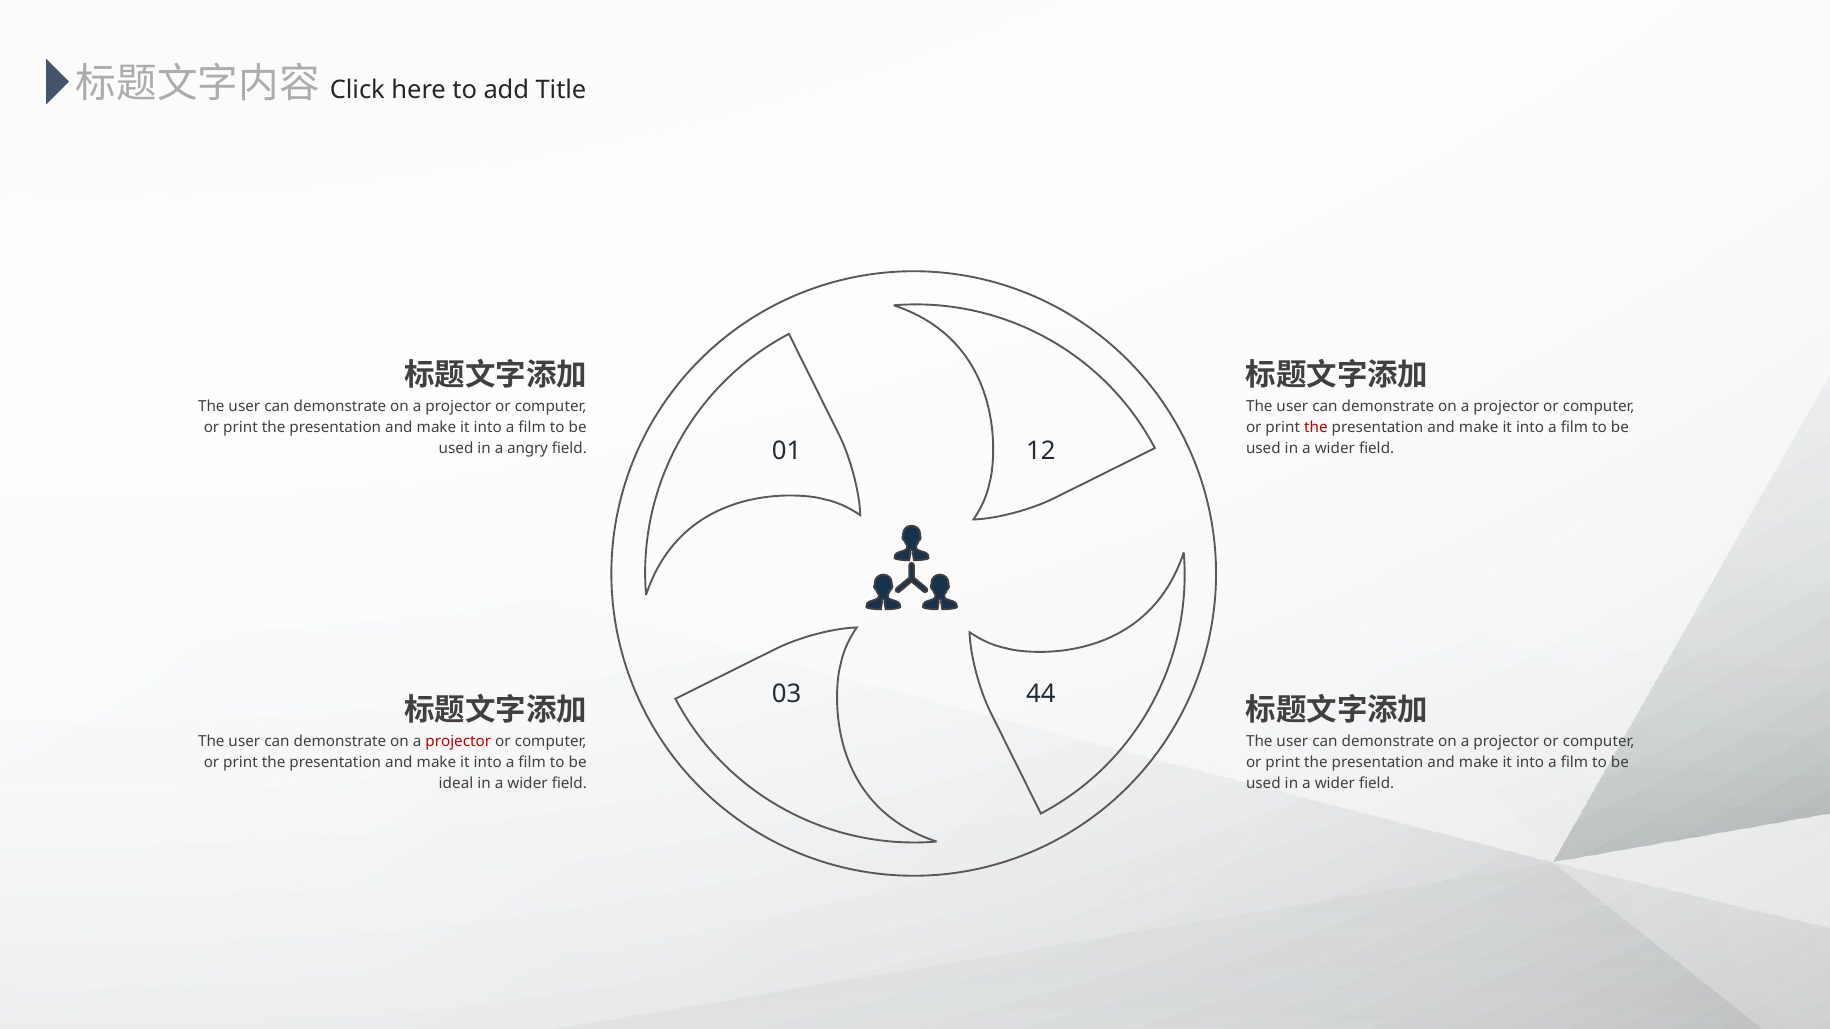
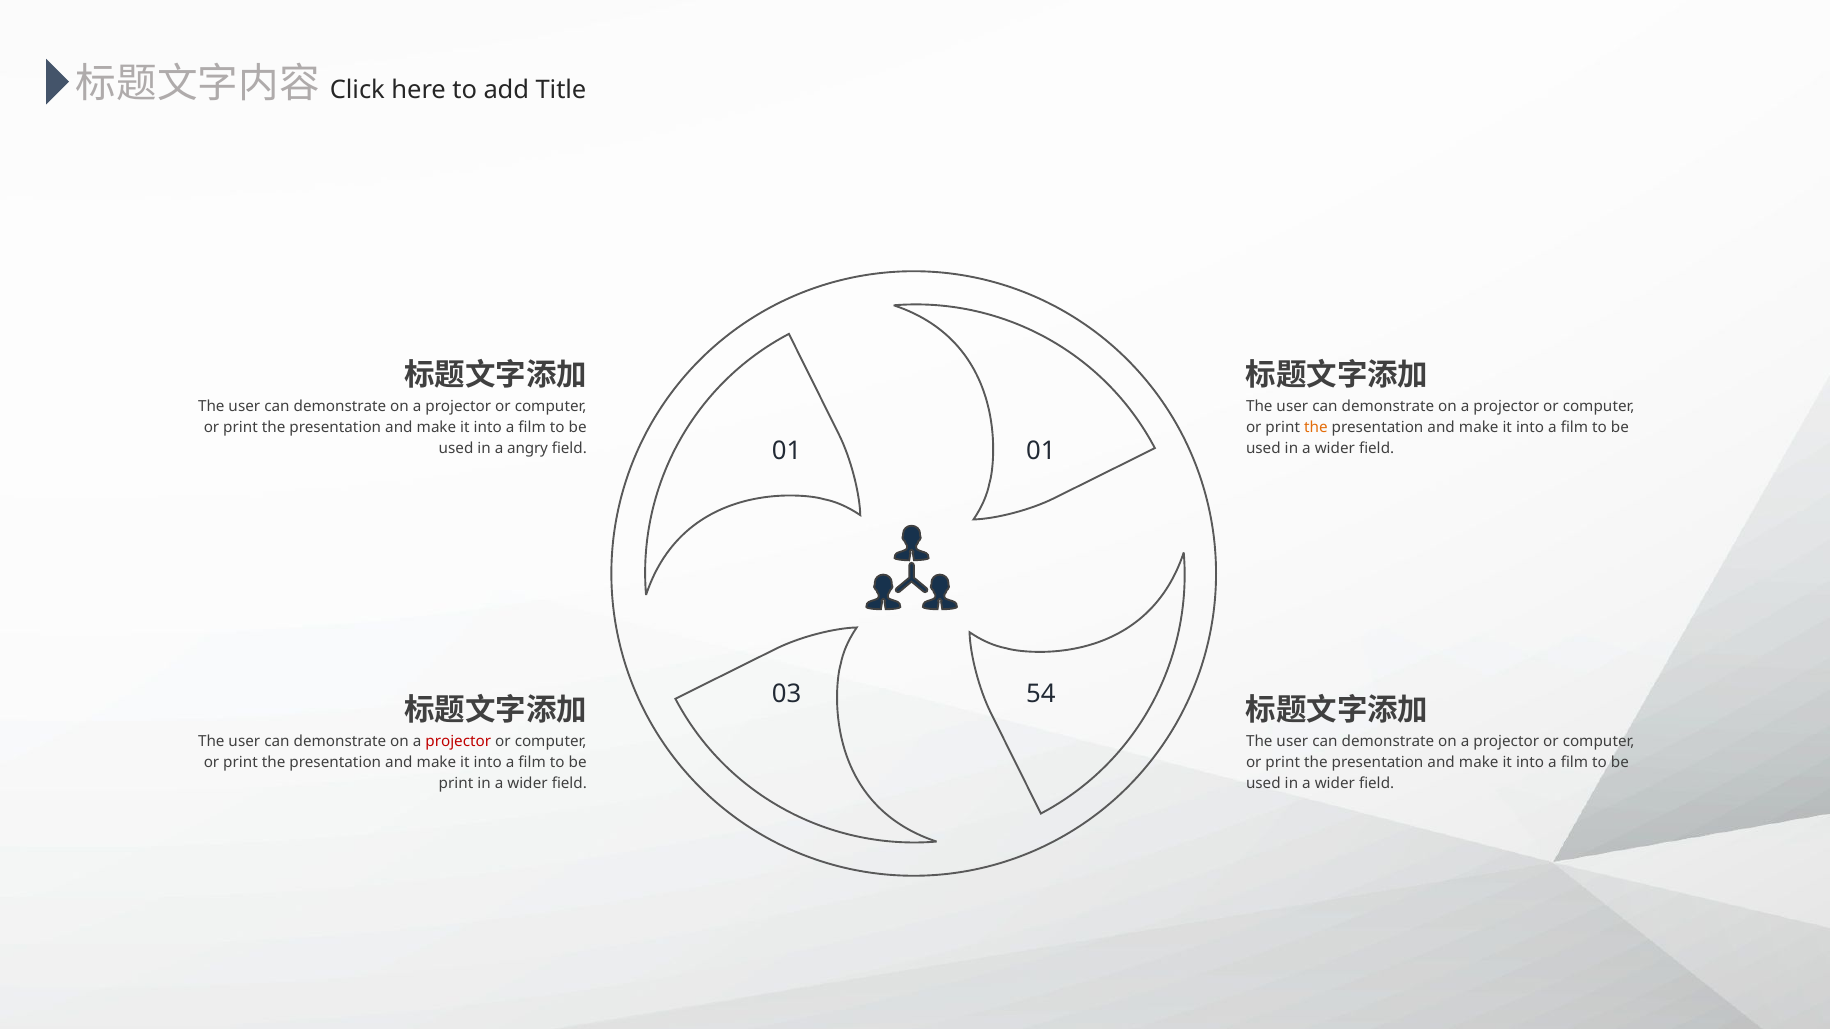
the colour: red -> orange (1316, 428)
01 12: 12 -> 01 (1041, 452)
44: 44 -> 54 (1041, 694)
ideal: ideal -> print (456, 784)
